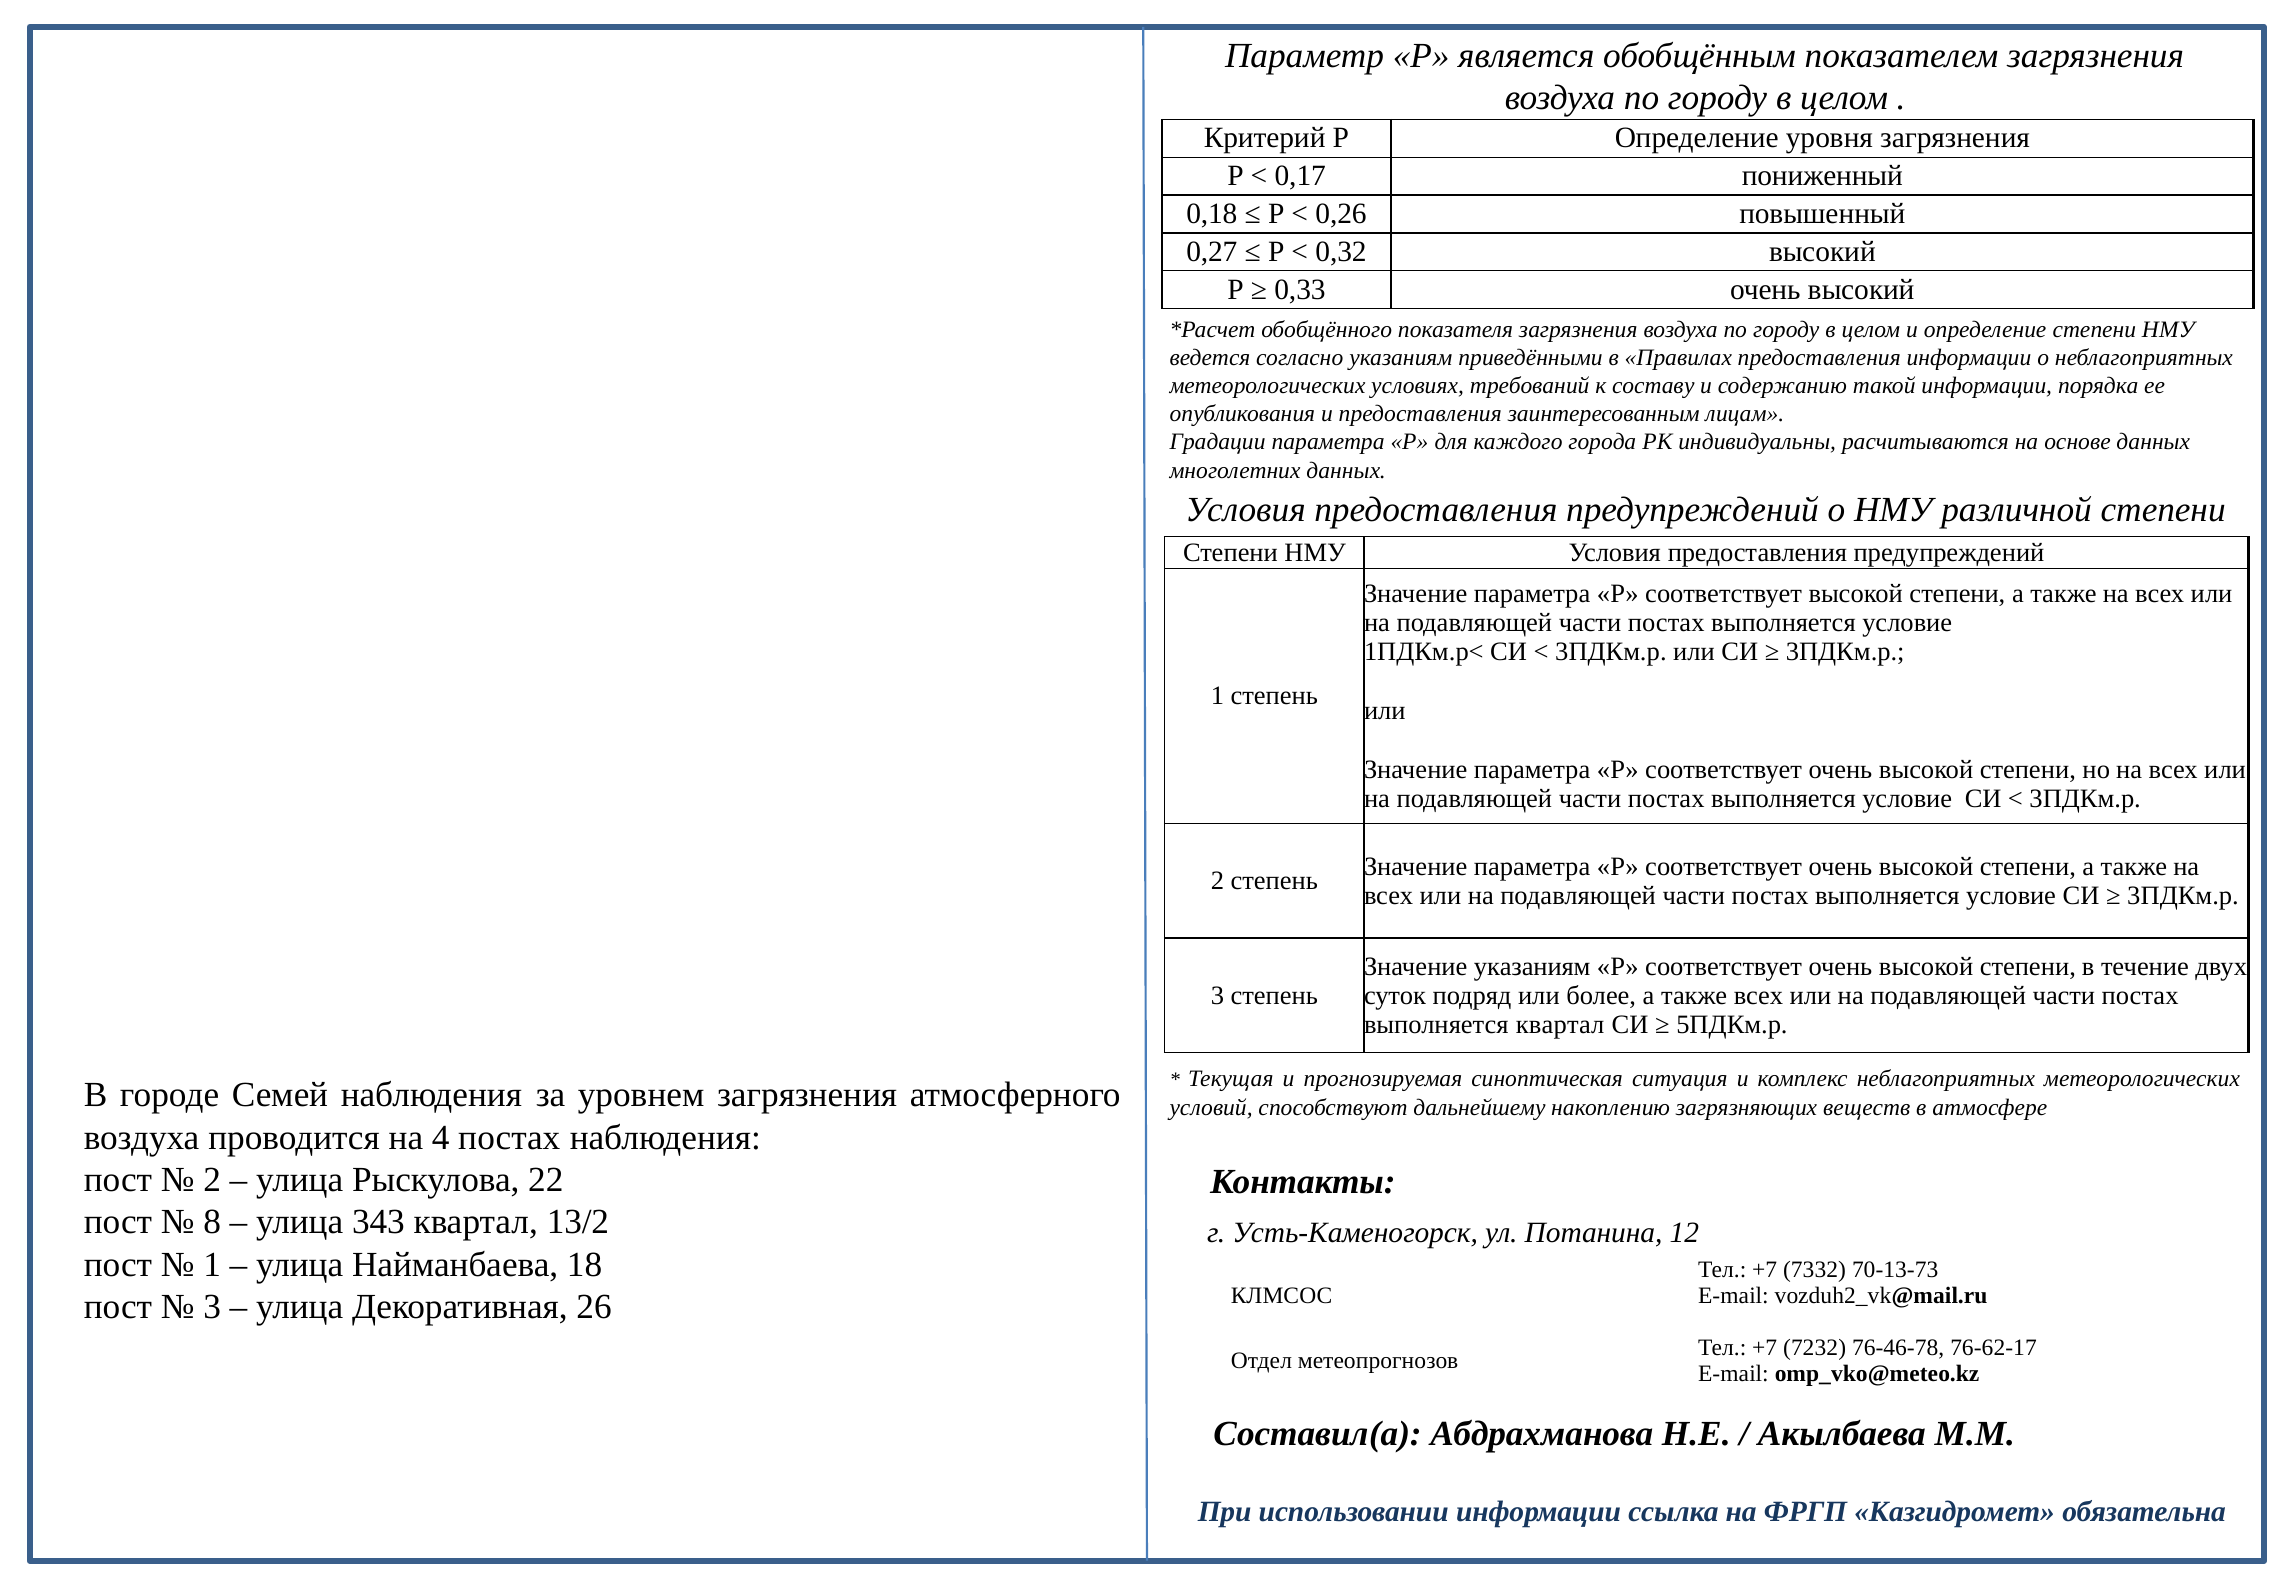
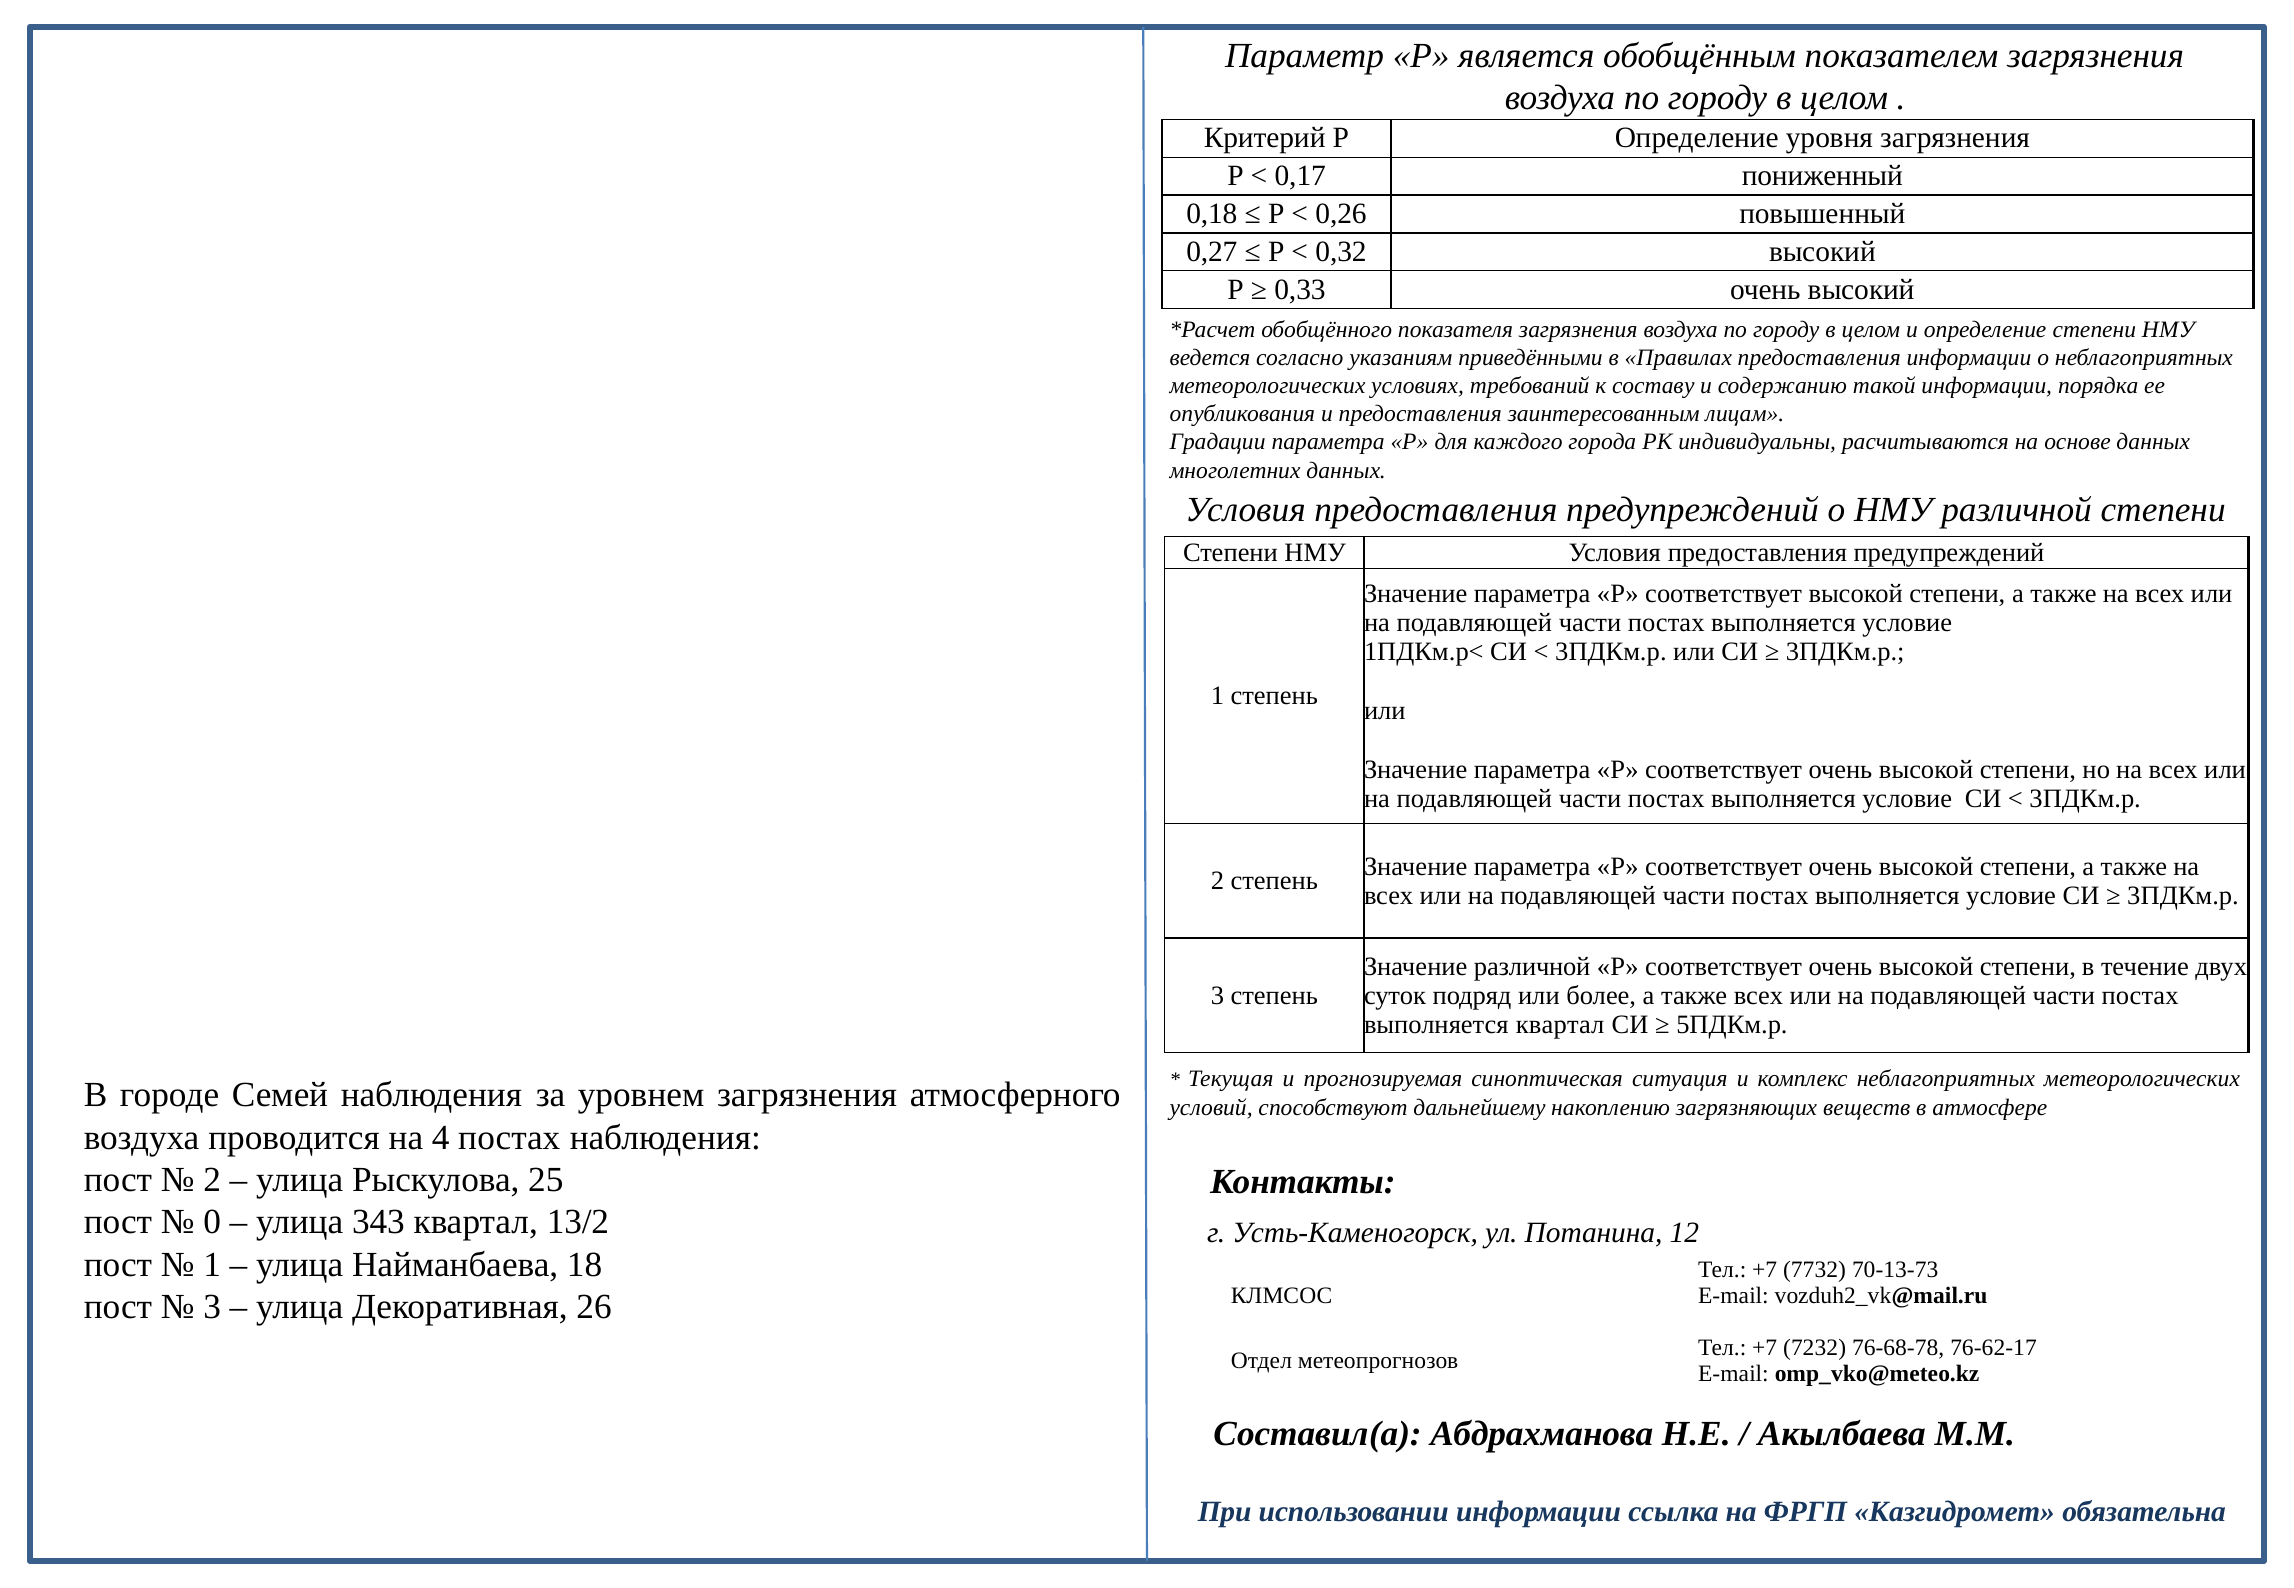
Значение указаниям: указаниям -> различной (1532, 966)
22: 22 -> 25 (546, 1180)
8: 8 -> 0 (212, 1222)
7332: 7332 -> 7732 (1815, 1270)
76-46-78: 76-46-78 -> 76-68-78 (1898, 1347)
